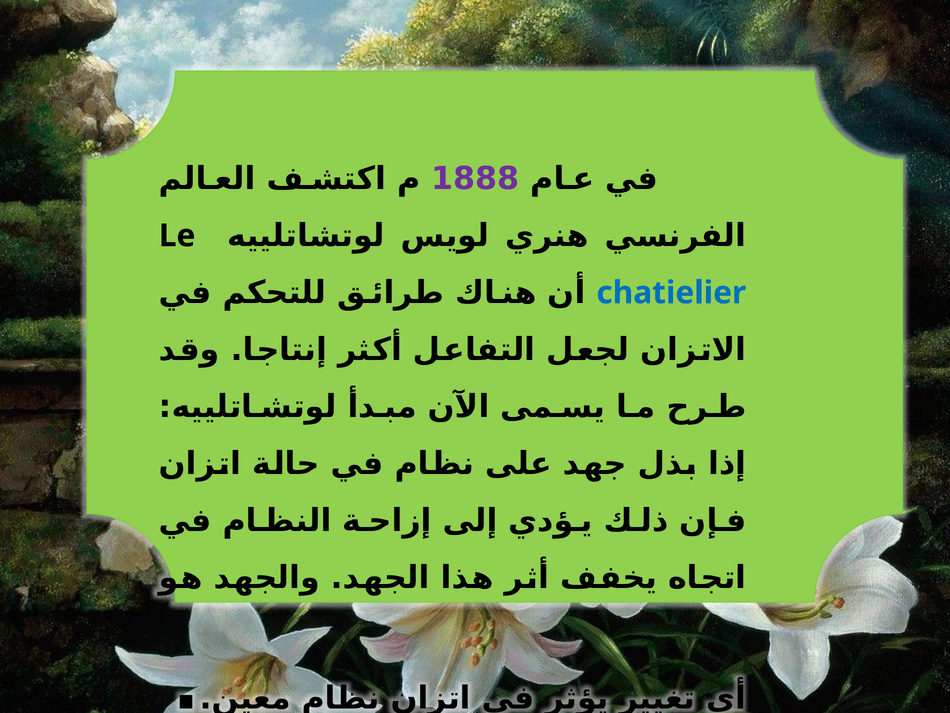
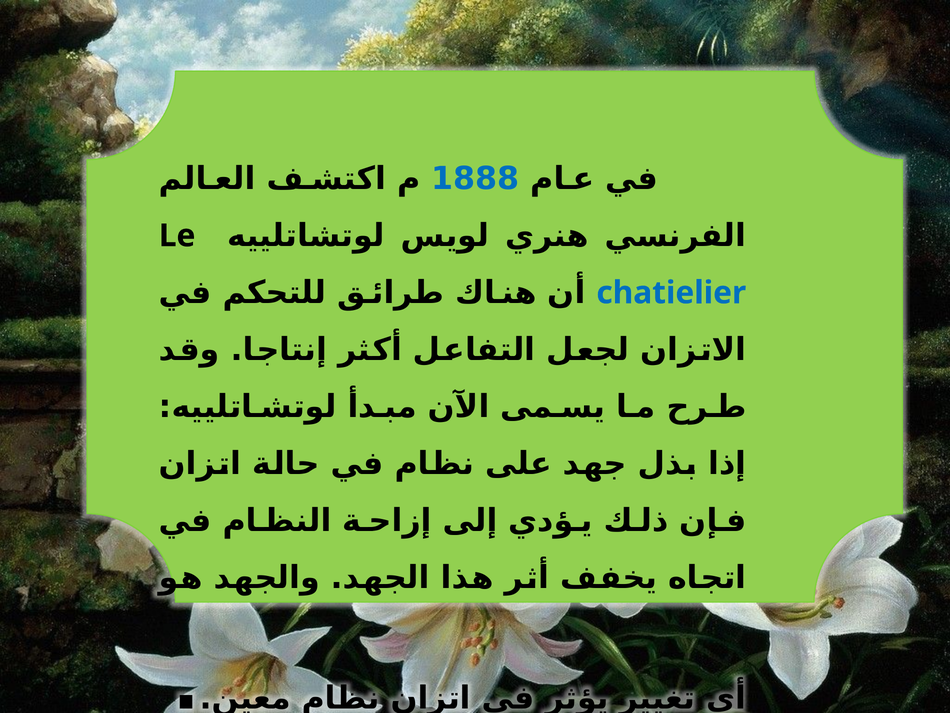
1888 colour: purple -> blue (475, 179)
